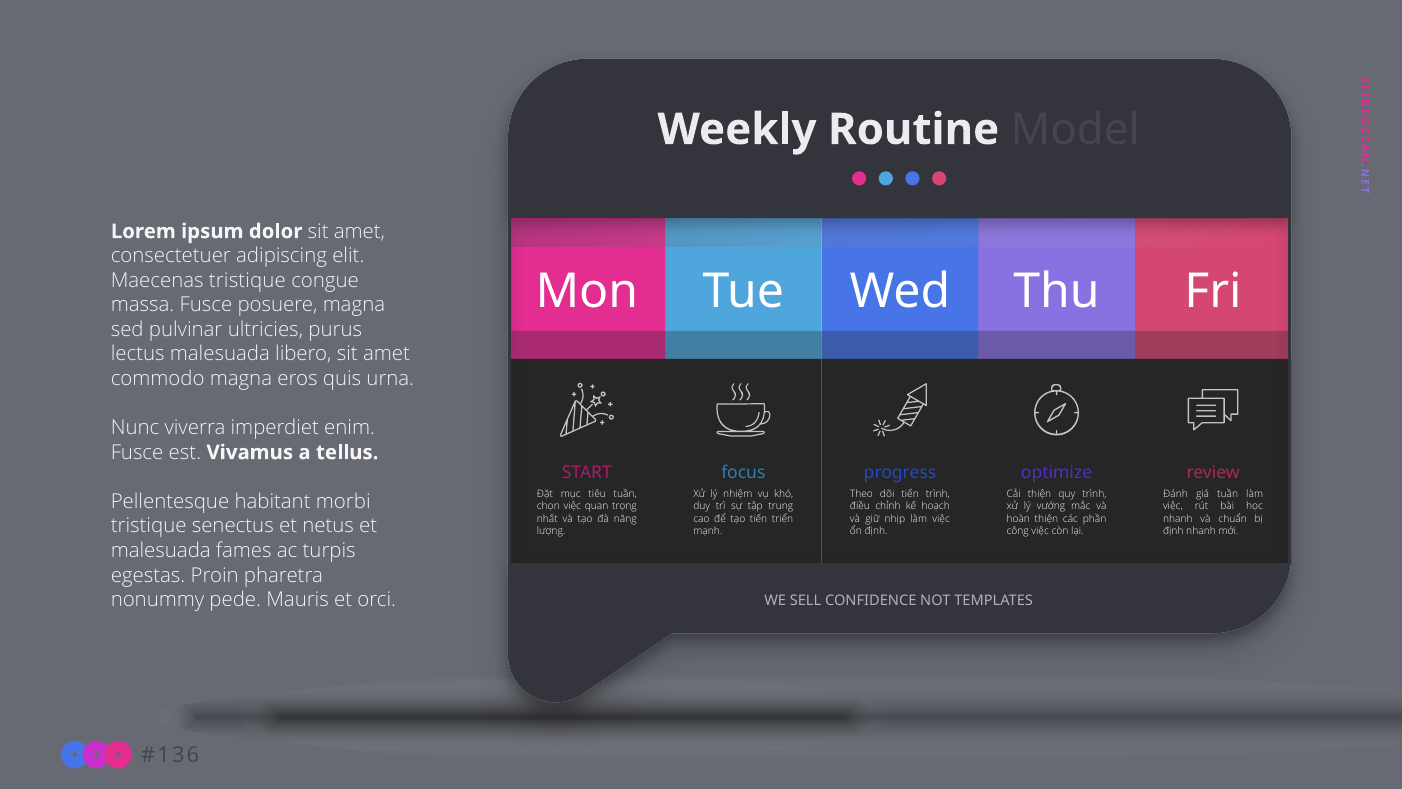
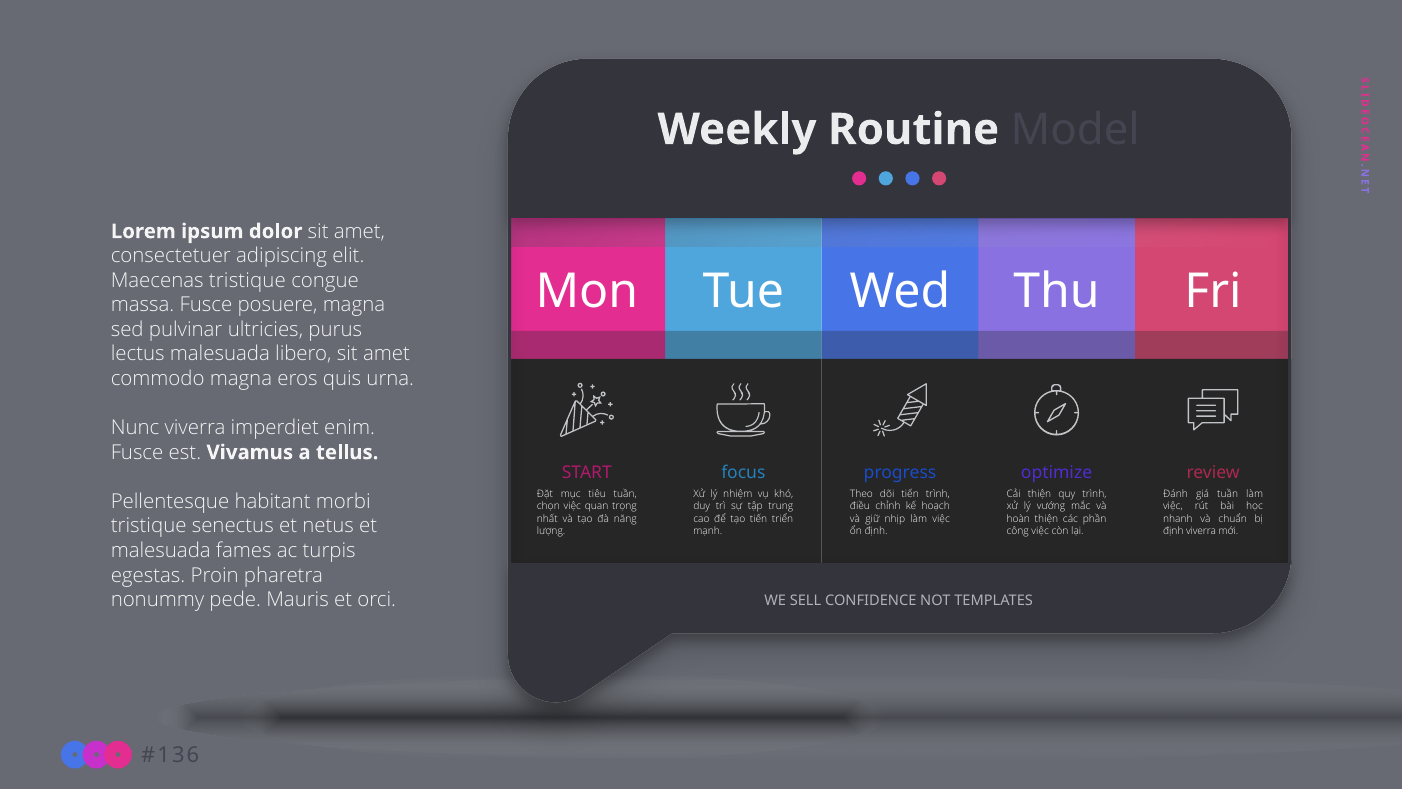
định nhanh: nhanh -> viverra (1201, 531)
